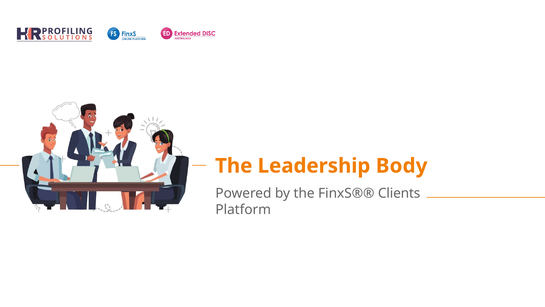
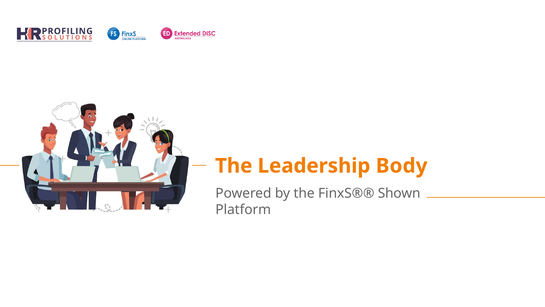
Clients: Clients -> Shown (399, 193)
